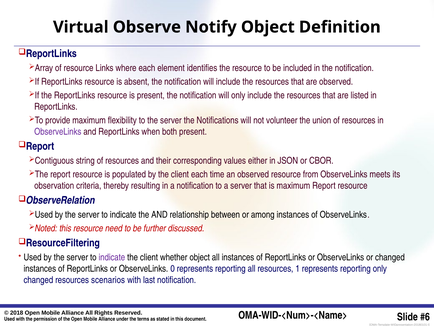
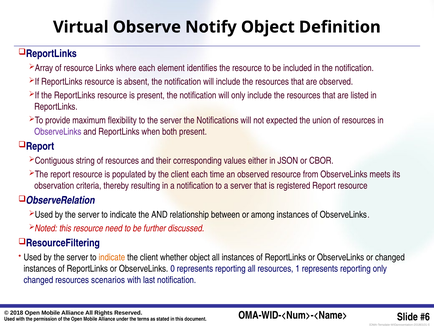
volunteer: volunteer -> expected (282, 120)
is maximum: maximum -> registered (293, 185)
indicate colour: purple -> orange (112, 257)
